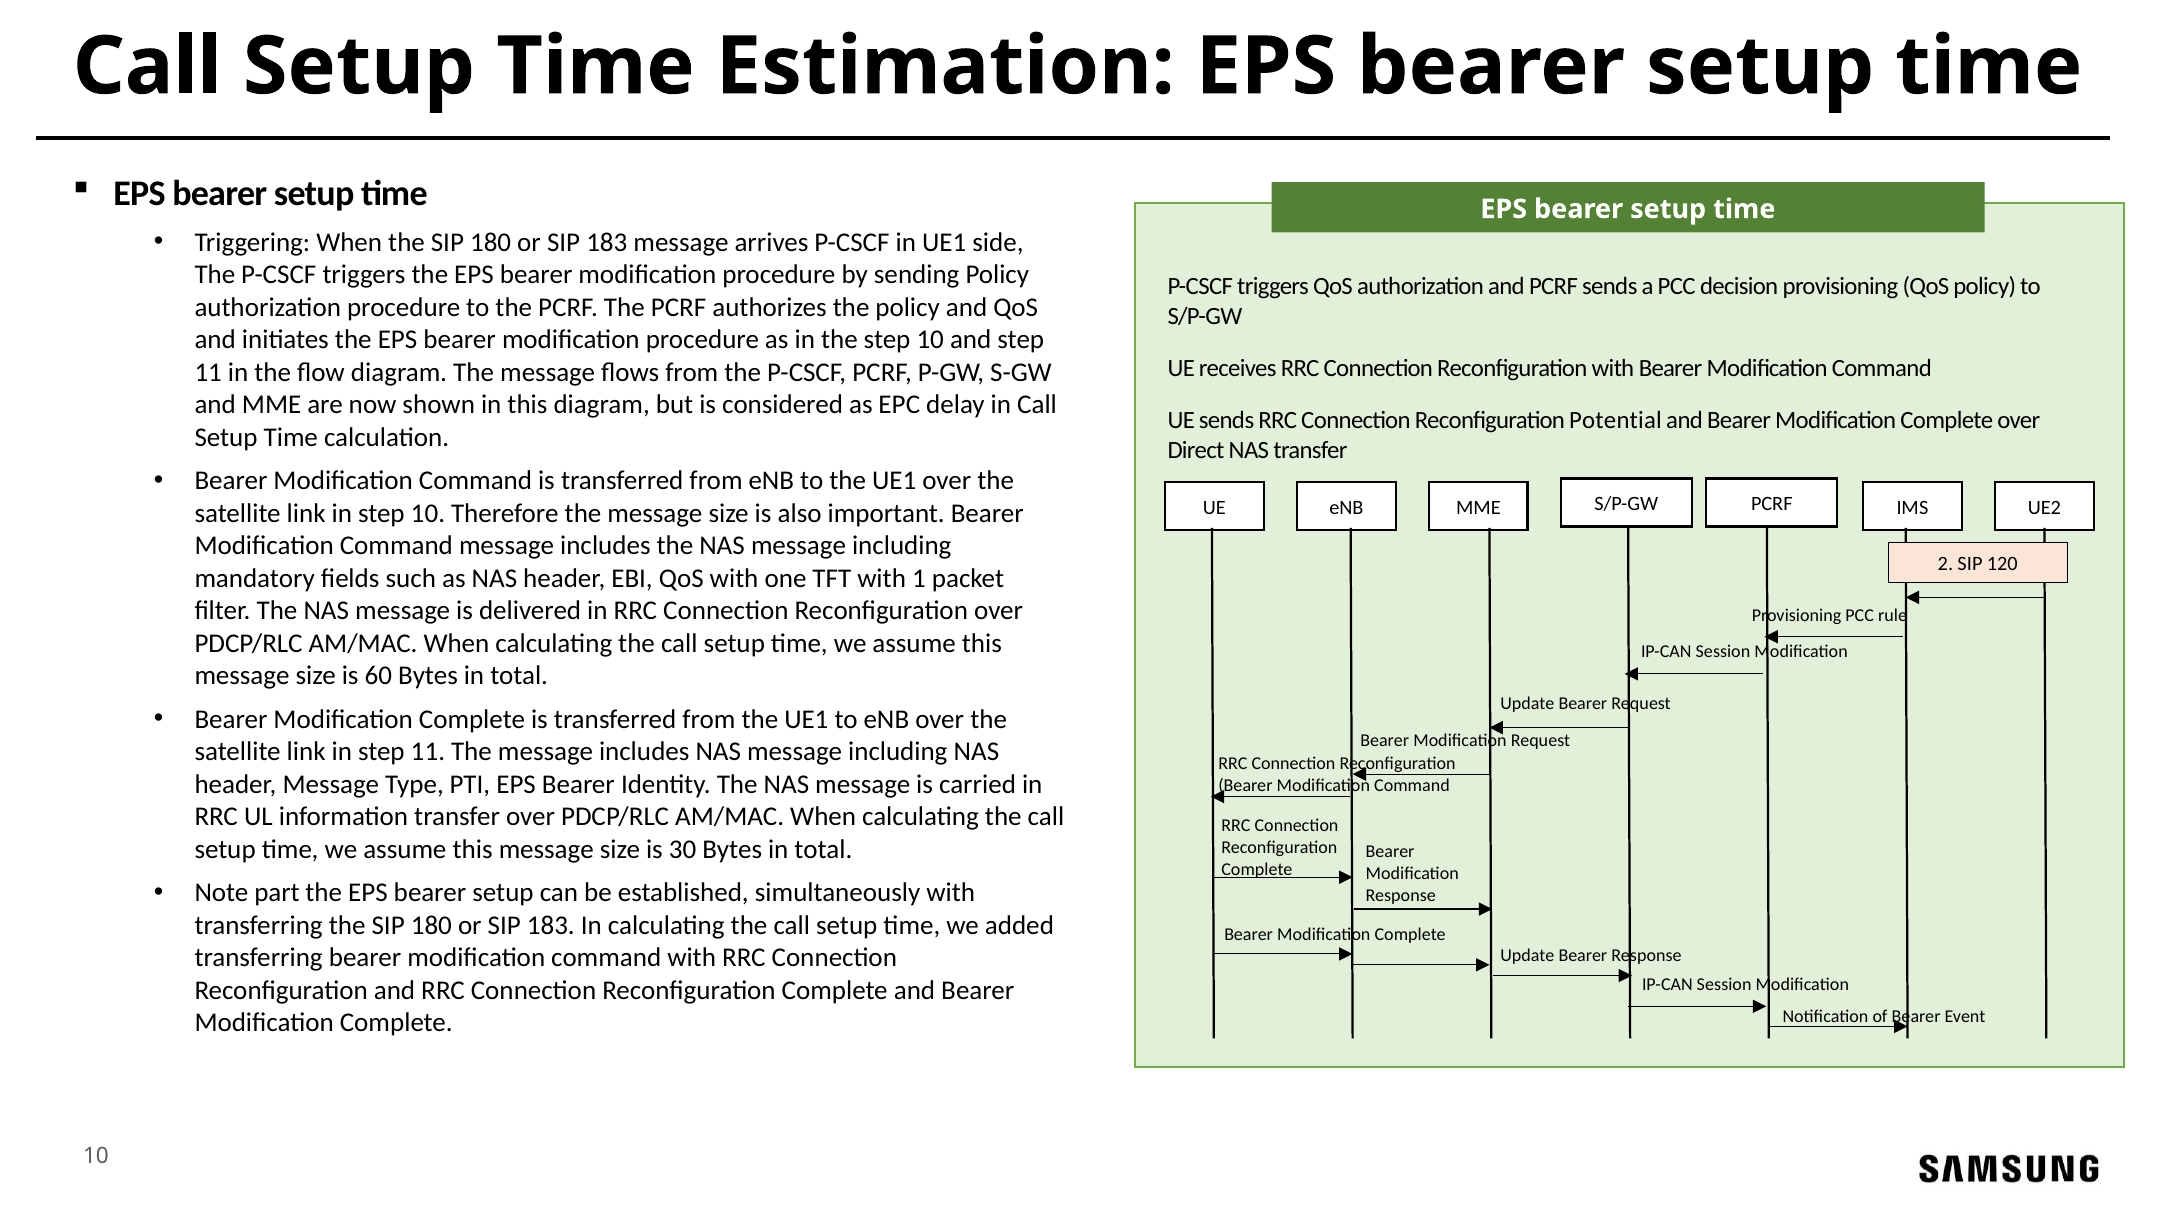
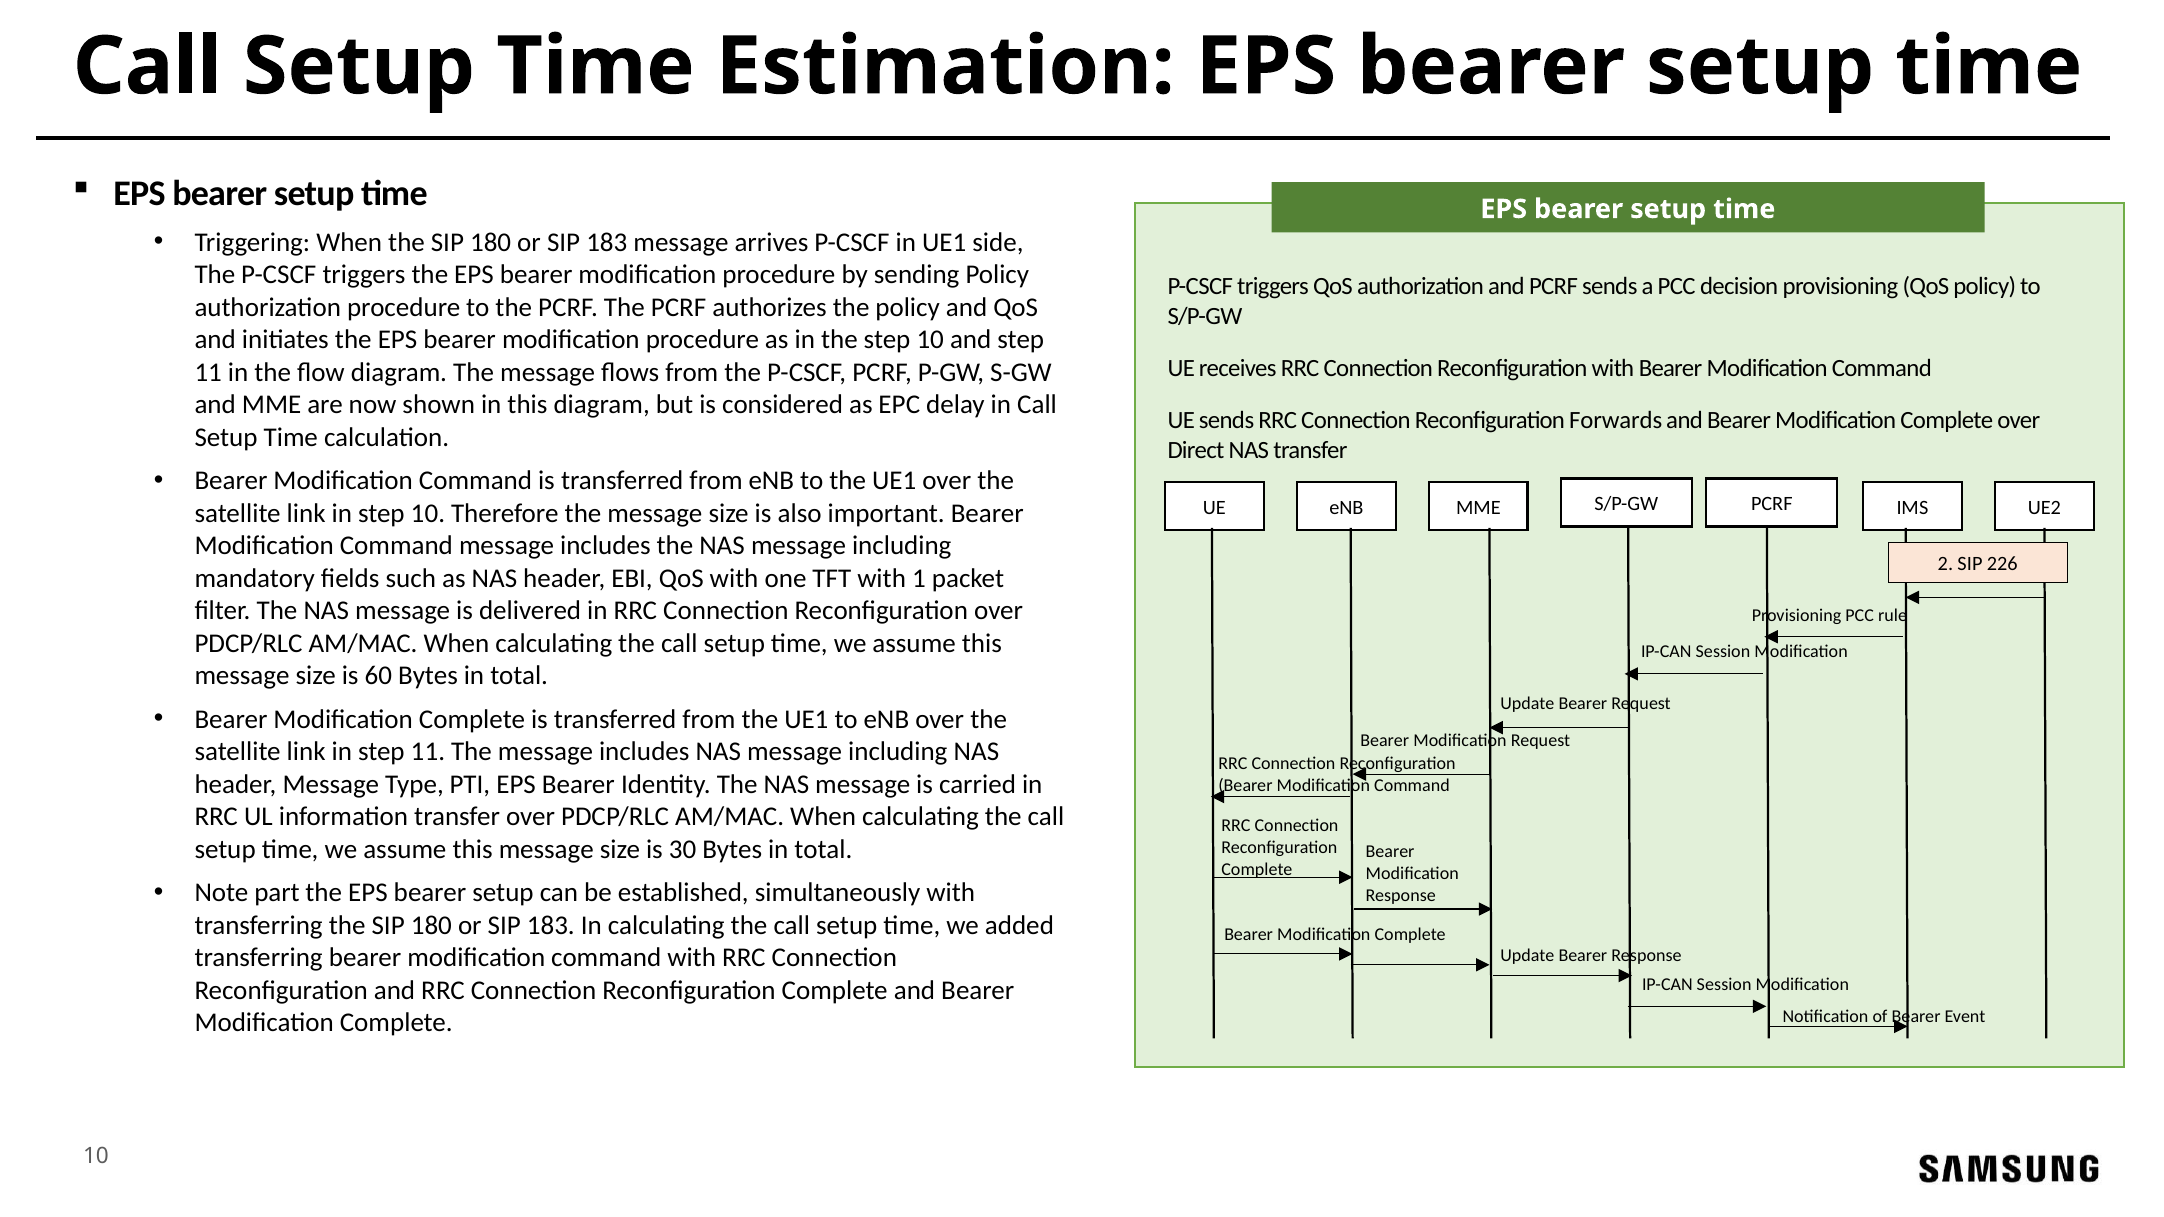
Potential: Potential -> Forwards (1616, 421)
120: 120 -> 226 (2002, 564)
